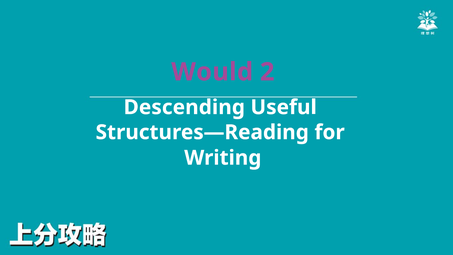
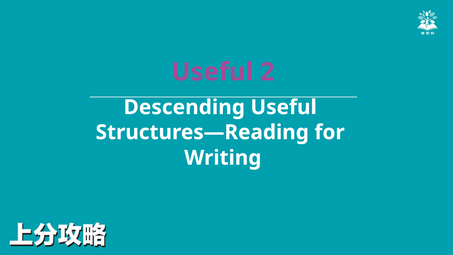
Would: Would -> Useful (212, 72)
